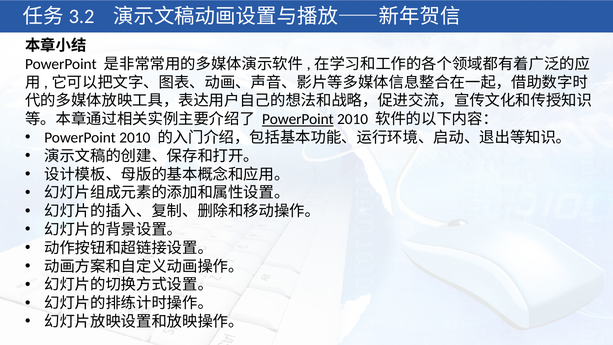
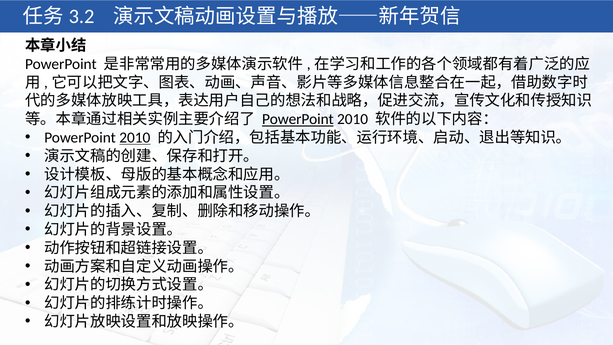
2010 underline: none -> present (135, 138)
